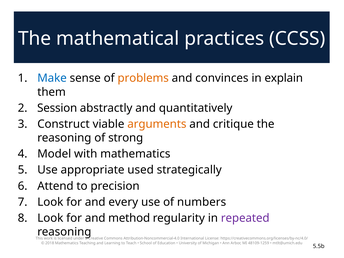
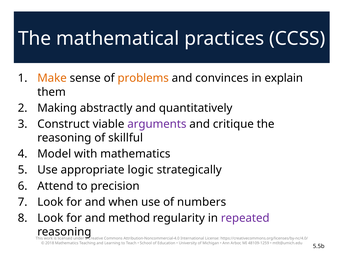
Make colour: blue -> orange (52, 78)
Session: Session -> Making (57, 108)
arguments colour: orange -> purple (157, 124)
strong: strong -> skillful (126, 138)
used: used -> logic (141, 170)
every: every -> when (123, 202)
